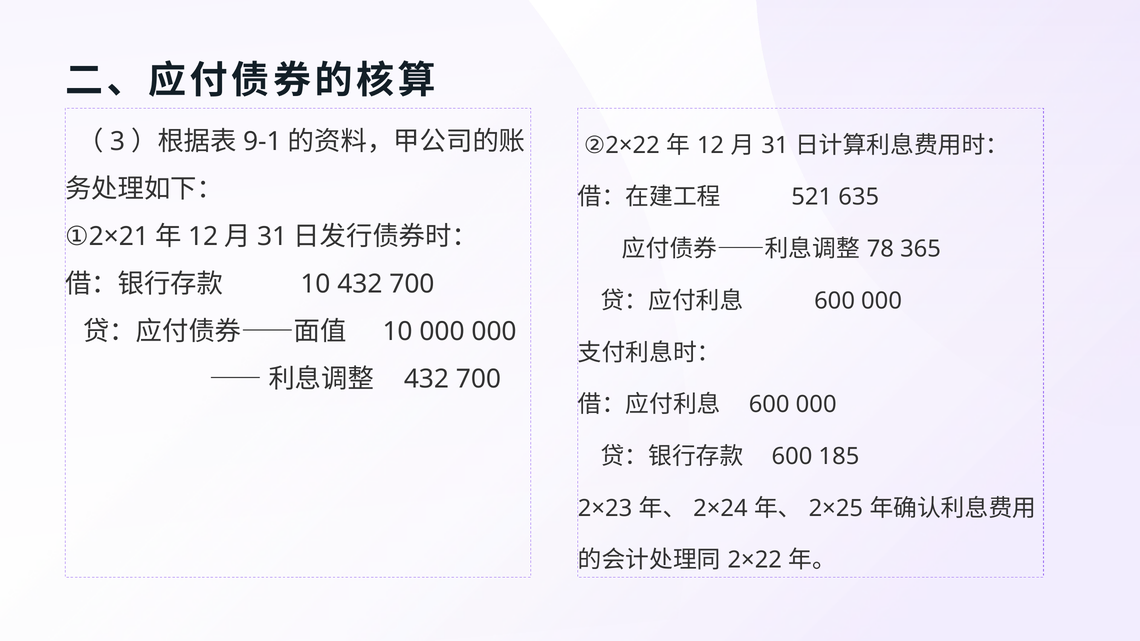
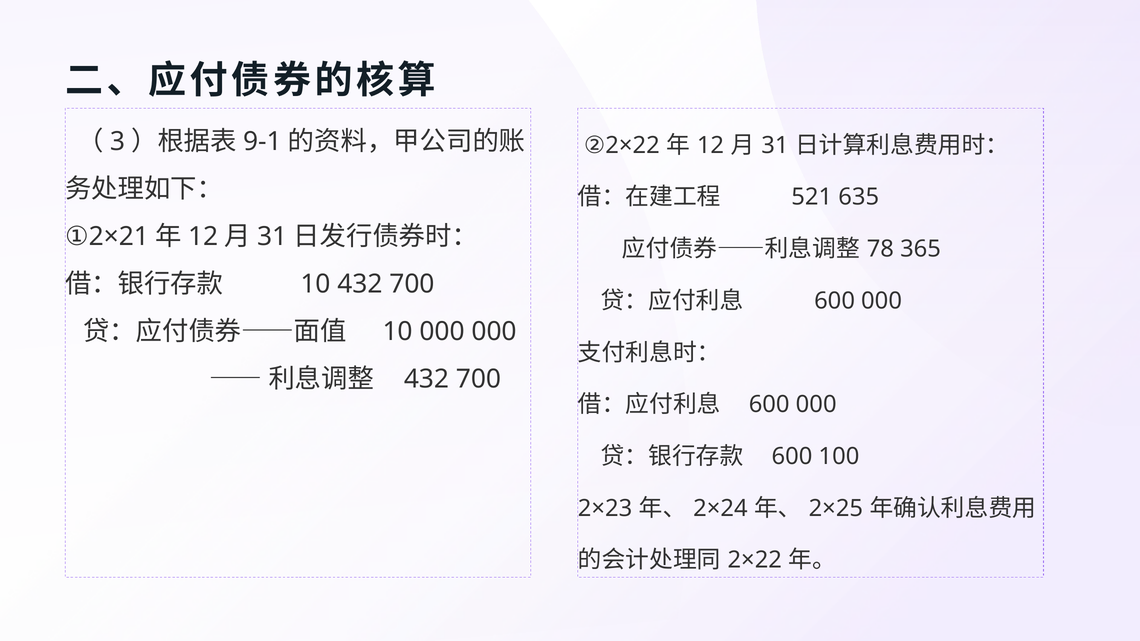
185: 185 -> 100 (839, 457)
